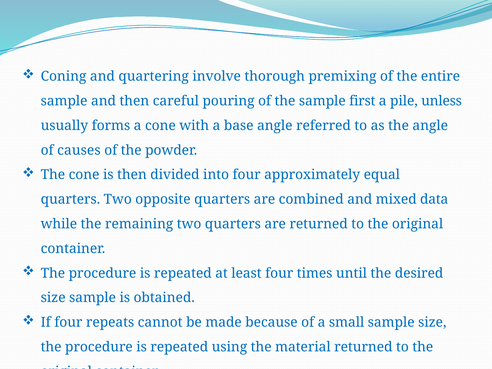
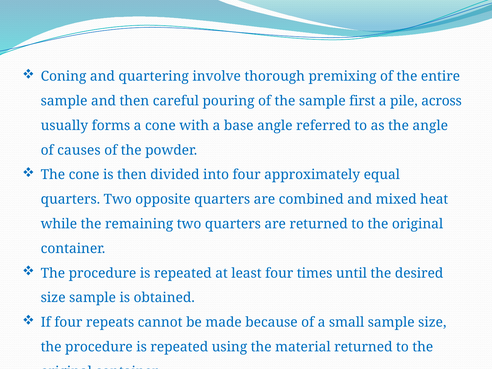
unless: unless -> across (442, 101)
data: data -> heat (434, 199)
